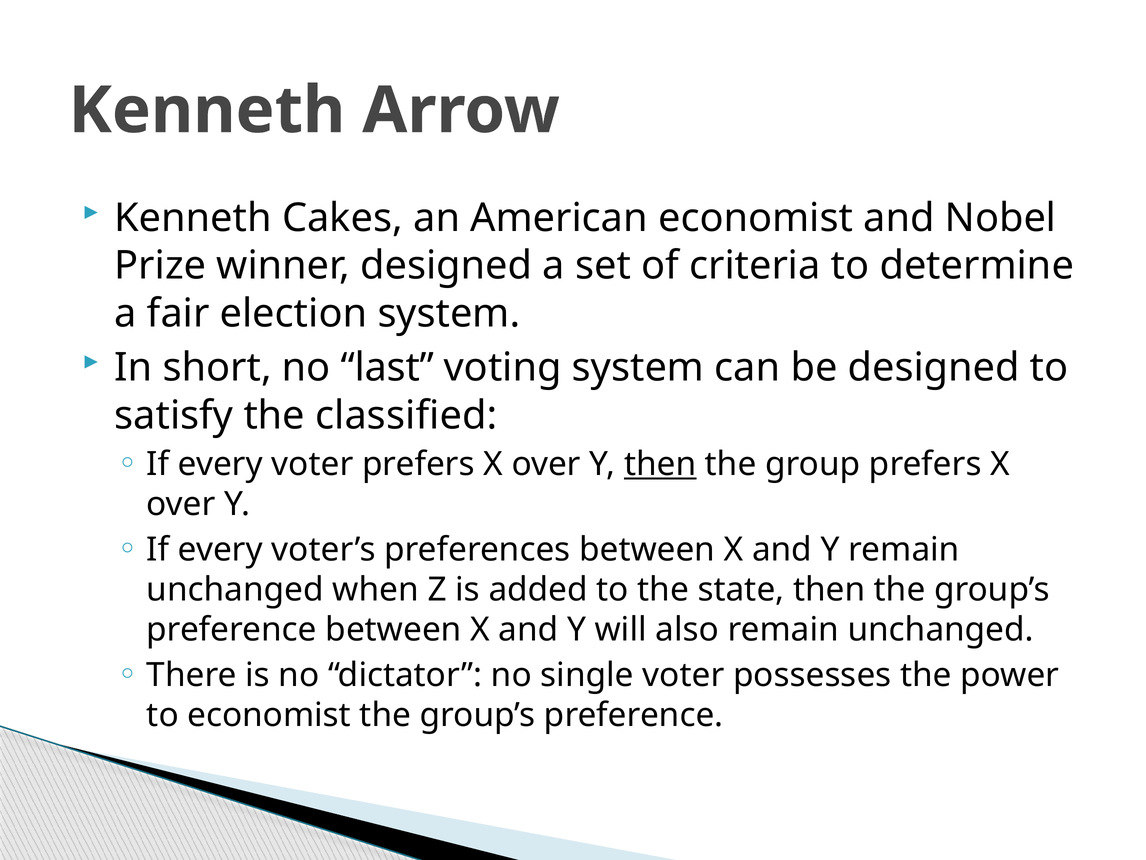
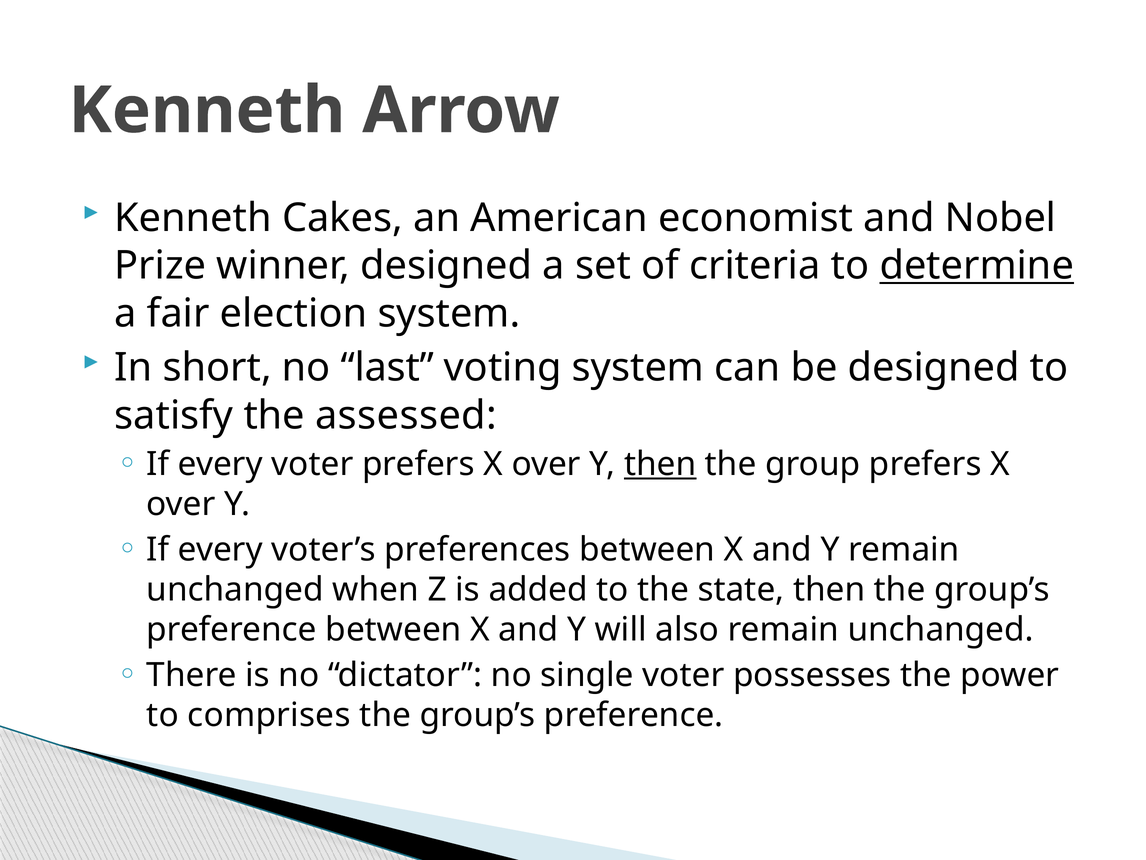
determine underline: none -> present (977, 266)
classified: classified -> assessed (406, 415)
to economist: economist -> comprises (269, 715)
